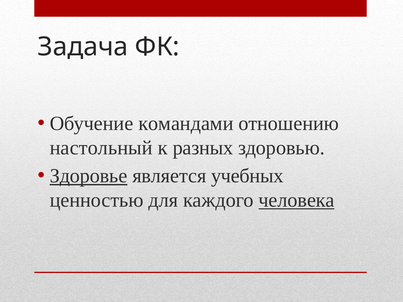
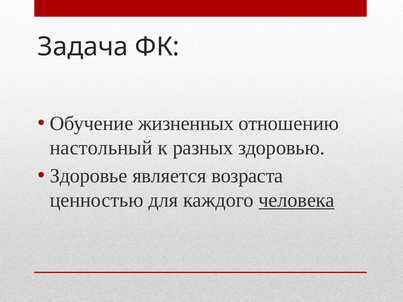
командами: командами -> жизненных (186, 124)
Здоровье underline: present -> none (89, 176)
учебных: учебных -> возраста (247, 176)
